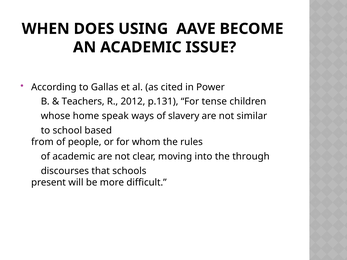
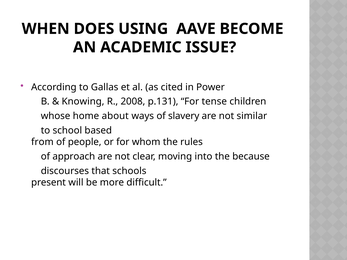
Teachers: Teachers -> Knowing (83, 102)
2012: 2012 -> 2008 (133, 102)
speak: speak -> about (115, 116)
of academic: academic -> approach (74, 157)
through: through -> because (251, 157)
